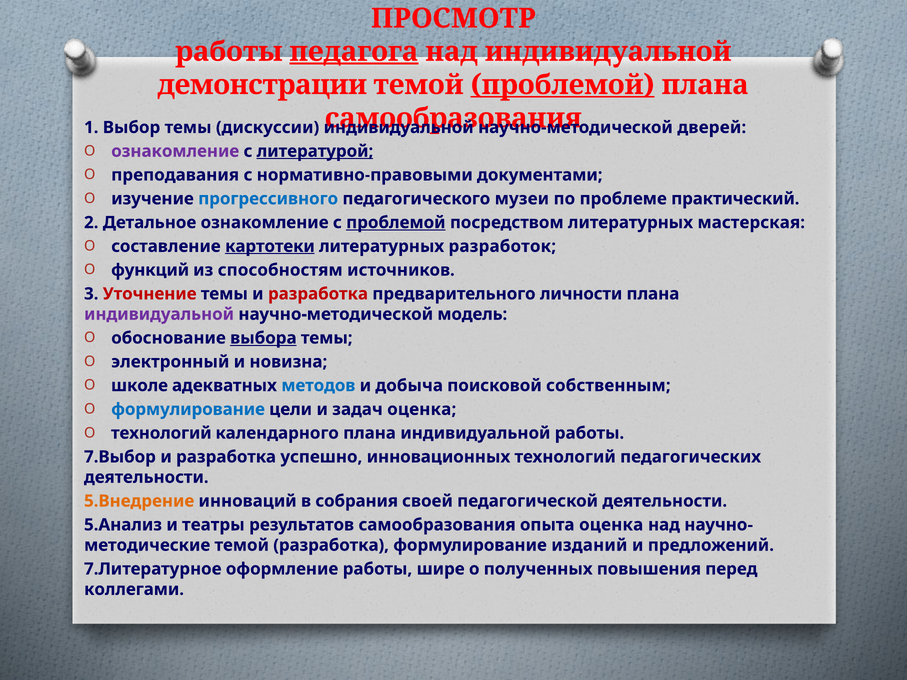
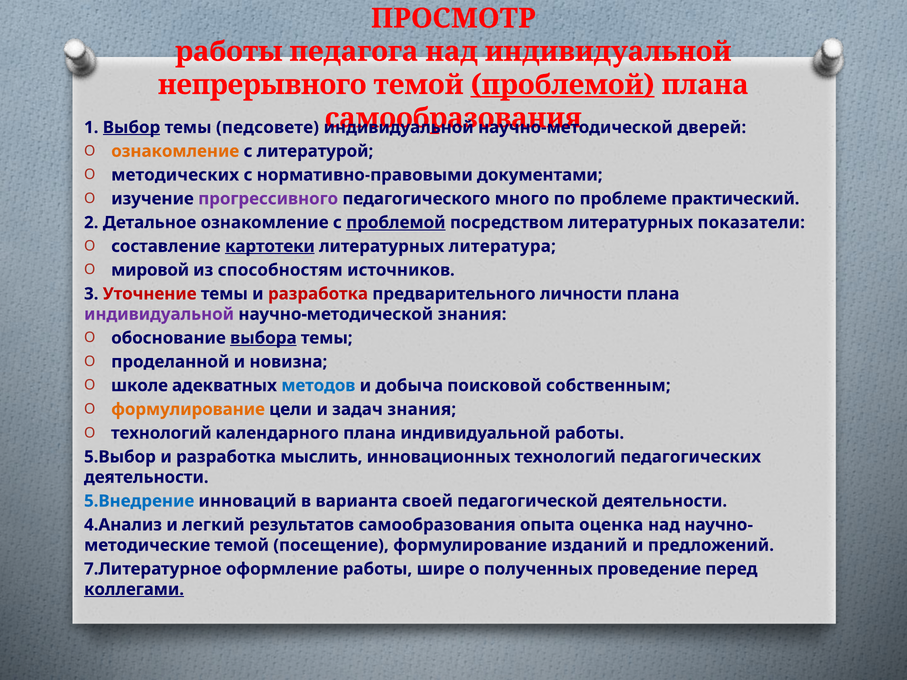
педагога underline: present -> none (354, 52)
демонстрации: демонстрации -> непрерывного (262, 85)
Выбор underline: none -> present (132, 127)
дискуссии: дискуссии -> педсовете (267, 127)
ознакомление colour: purple -> orange (175, 151)
литературой underline: present -> none (315, 151)
преподавания: преподавания -> методических (175, 175)
прогрессивного colour: blue -> purple (268, 199)
музеи: музеи -> много (522, 199)
мастерская: мастерская -> показатели (751, 223)
разработок: разработок -> литература (502, 246)
функций: функций -> мировой (150, 270)
научно-методической модель: модель -> знания (472, 314)
электронный: электронный -> проделанной (170, 362)
формулирование colour: blue -> orange (188, 409)
задач оценка: оценка -> знания (422, 409)
7.Выбор: 7.Выбор -> 5.Выбор (120, 457)
успешно: успешно -> мыслить (321, 457)
5.Внедрение colour: orange -> blue (139, 501)
собрания: собрания -> варианта (357, 501)
5.Анализ: 5.Анализ -> 4.Анализ (123, 525)
театры: театры -> легкий (213, 525)
темой разработка: разработка -> посещение (331, 545)
повышения: повышения -> проведение (649, 569)
коллегами underline: none -> present (134, 590)
